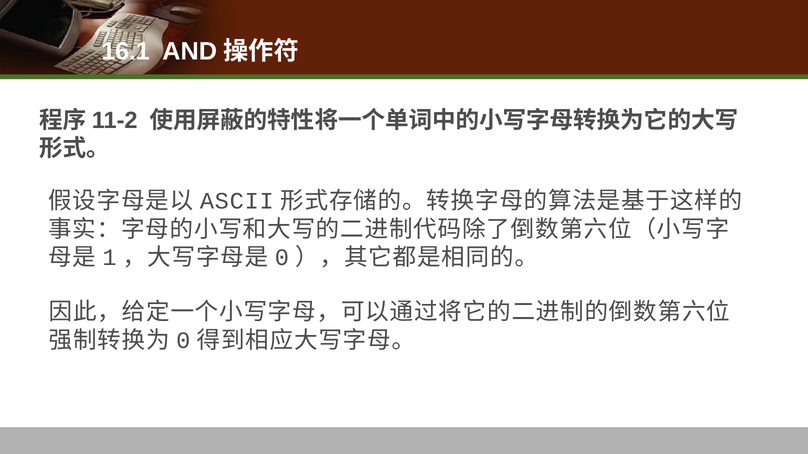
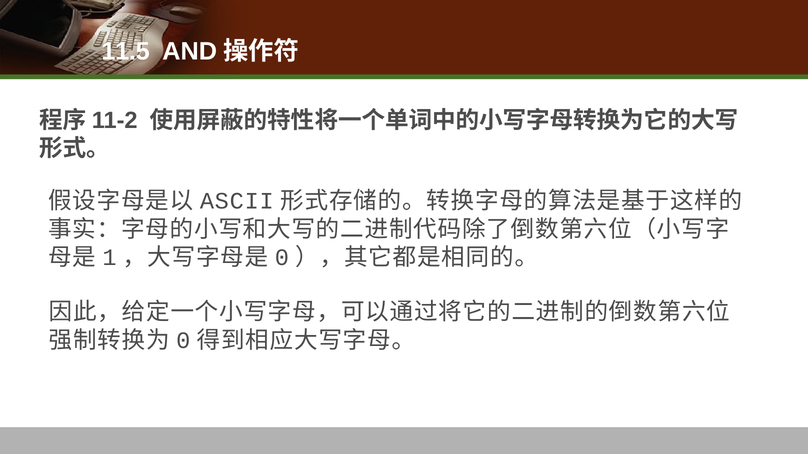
16.1: 16.1 -> 11.5 (126, 51)
